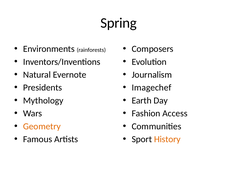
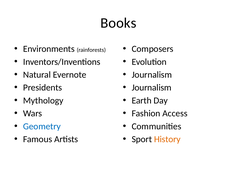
Spring: Spring -> Books (118, 23)
Imagechef: Imagechef -> Journalism (152, 87)
Geometry colour: orange -> blue (42, 126)
